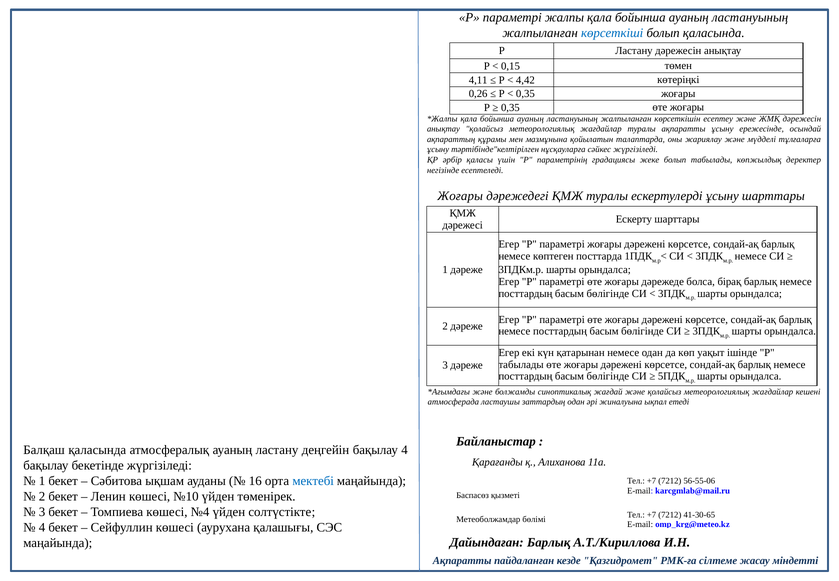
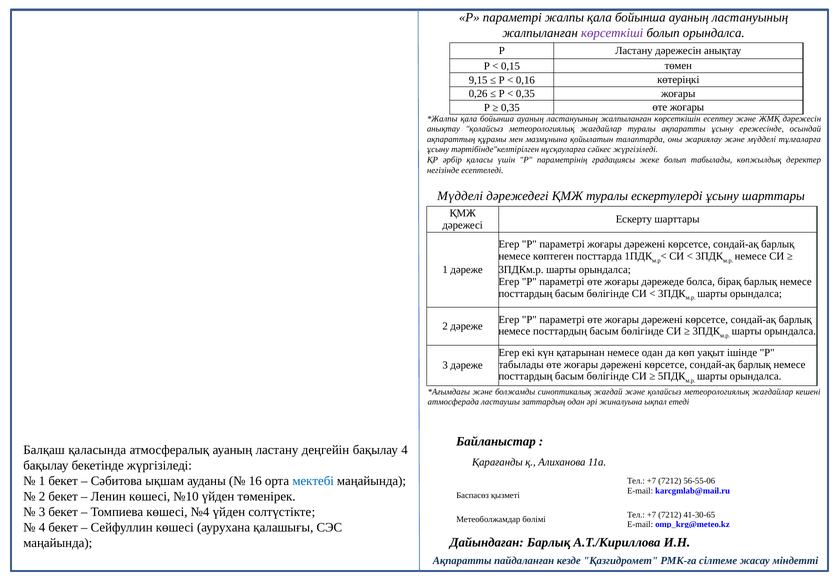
көрсеткіші colour: blue -> purple (612, 33)
болып қаласында: қаласында -> орындалса (714, 33)
4,11: 4,11 -> 9,15 (478, 80)
4,42: 4,42 -> 0,16 (525, 80)
Жоғары: Жоғары -> Мүдделі (460, 196)
